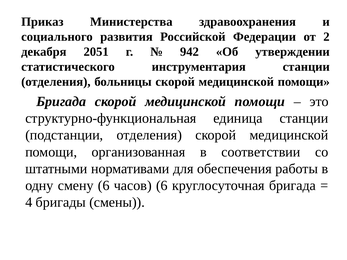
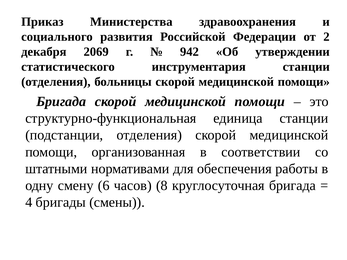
2051: 2051 -> 2069 (96, 52)
часов 6: 6 -> 8 (162, 186)
